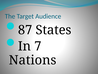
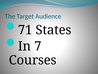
87: 87 -> 71 (25, 30)
Nations: Nations -> Courses (33, 60)
